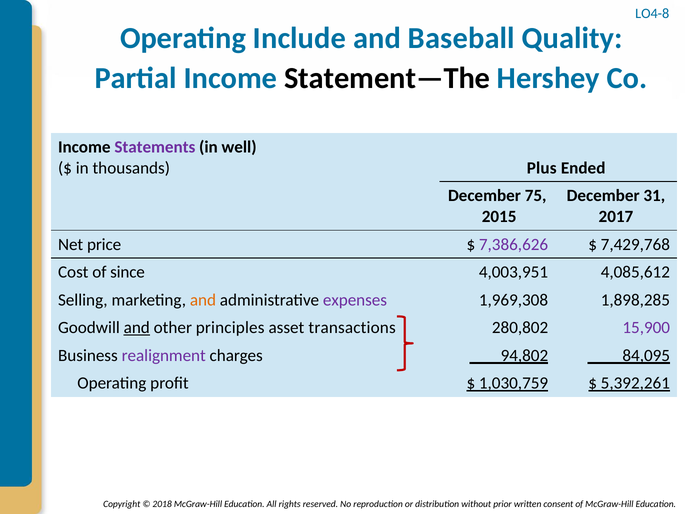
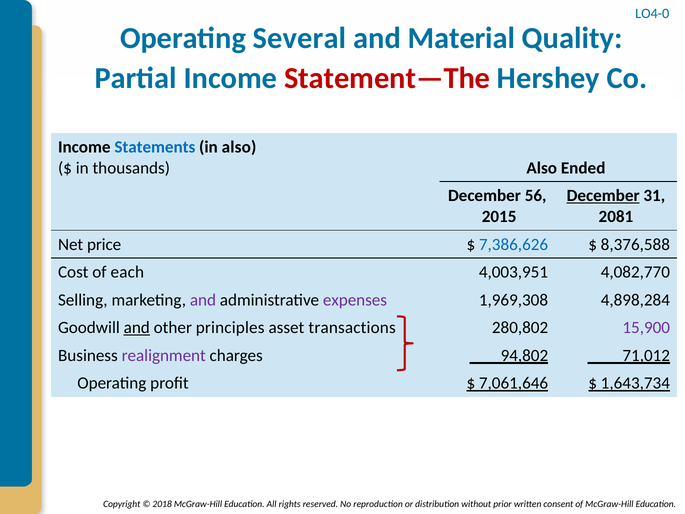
LO4-8: LO4-8 -> LO4-0 (652, 13)
Include: Include -> Several (300, 38)
Baseball: Baseball -> Material (462, 38)
Statement—The colour: black -> red (387, 78)
Statements colour: purple -> blue (155, 147)
in well: well -> also (239, 147)
thousands Plus: Plus -> Also (542, 168)
75: 75 -> 56 (536, 196)
December underline: none -> present (603, 196)
2017: 2017 -> 2081 (616, 216)
7,386,626 colour: purple -> blue (514, 244)
7,429,768: 7,429,768 -> 8,376,588 (635, 244)
since: since -> each (127, 272)
4,085,612: 4,085,612 -> 4,082,770 (635, 272)
and colour: orange -> purple (203, 300)
1,898,285: 1,898,285 -> 4,898,284 (635, 300)
84,095: 84,095 -> 71,012 (646, 355)
1,030,759: 1,030,759 -> 7,061,646 (514, 383)
5,392,261: 5,392,261 -> 1,643,734 (635, 383)
